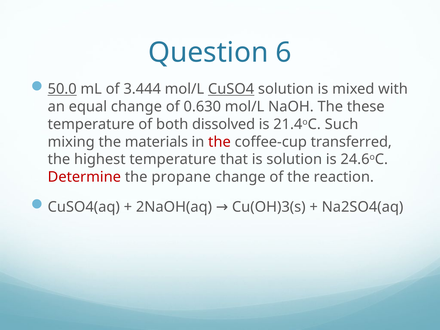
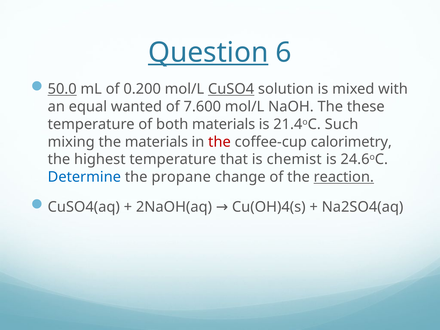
Question underline: none -> present (208, 52)
3.444: 3.444 -> 0.200 (142, 89)
equal change: change -> wanted (136, 107)
0.630: 0.630 -> 7.600 (202, 107)
both dissolved: dissolved -> materials (224, 124)
transferred: transferred -> calorimetry (351, 142)
is solution: solution -> chemist (294, 159)
Determine colour: red -> blue (84, 177)
reaction underline: none -> present (344, 177)
Cu(OH)3(s: Cu(OH)3(s -> Cu(OH)4(s (269, 207)
